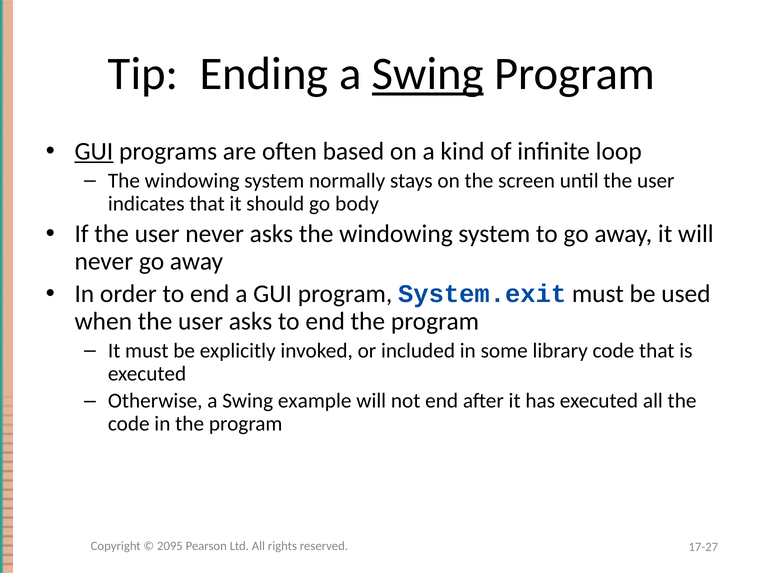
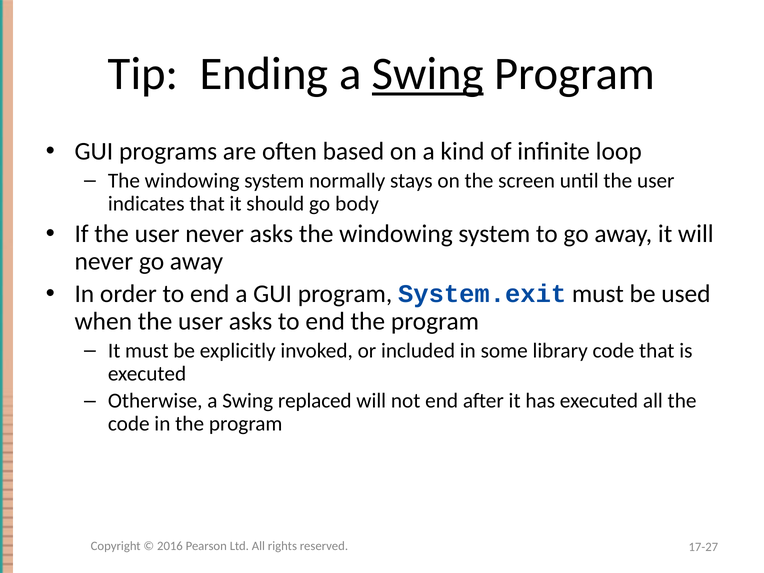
GUI underline: present -> none (94, 151)
example: example -> replaced (315, 401)
2095: 2095 -> 2016 (170, 546)
